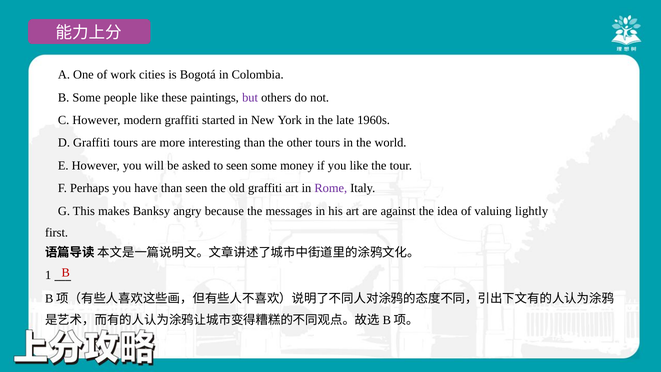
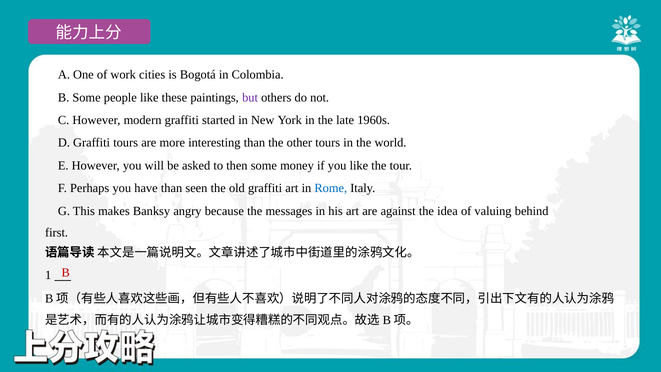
to seen: seen -> then (237, 166)
Rome colour: purple -> blue (331, 188)
lightly: lightly -> behind (532, 211)
